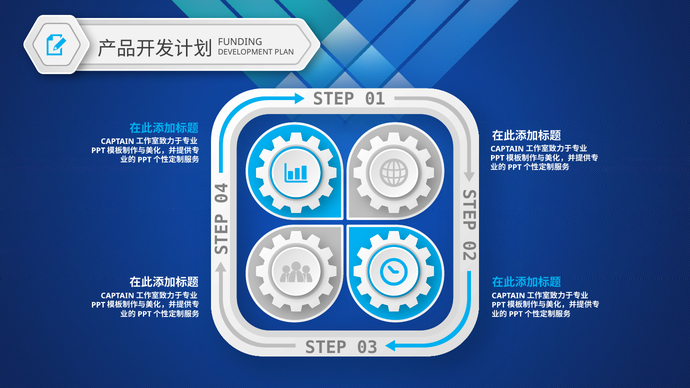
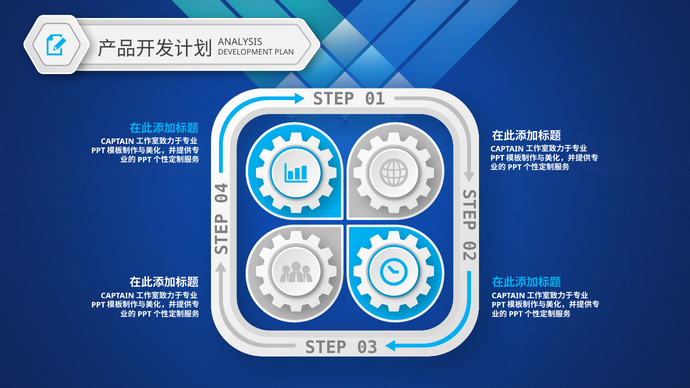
FUNDING: FUNDING -> ANALYSIS (240, 42)
